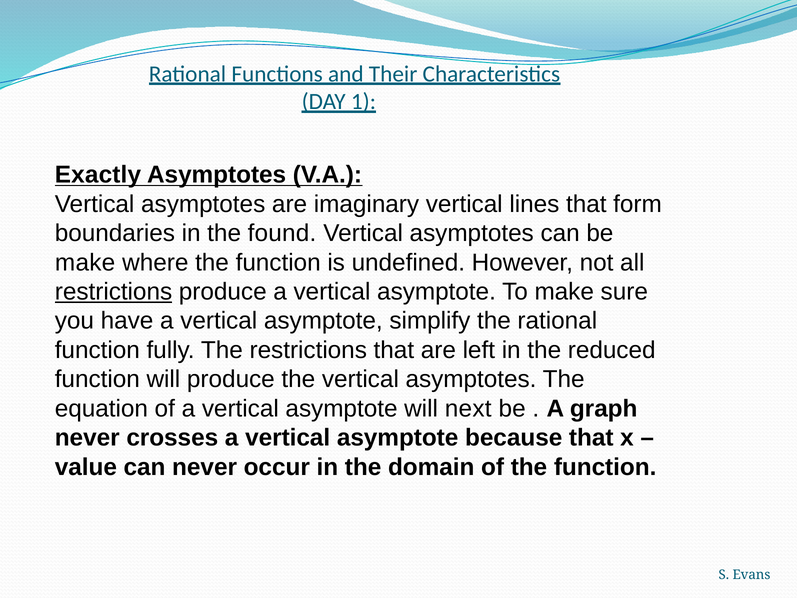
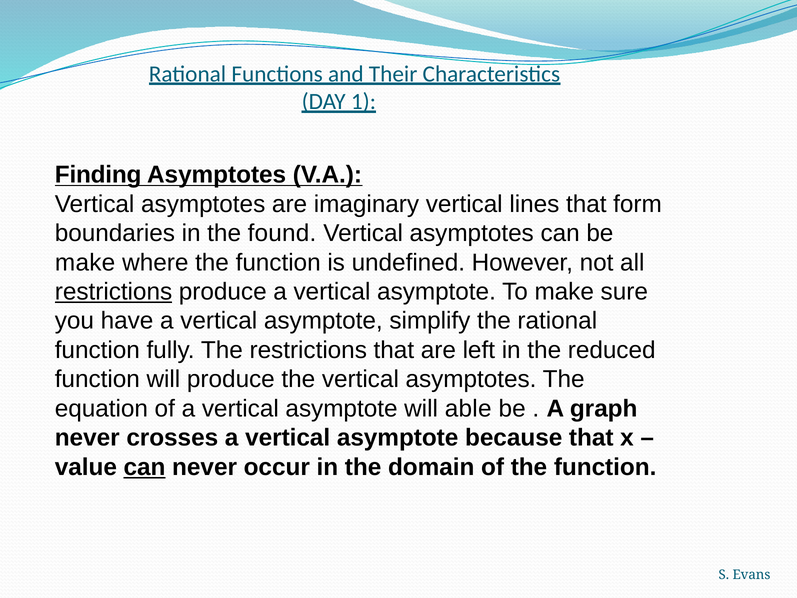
Exactly: Exactly -> Finding (98, 175)
next: next -> able (468, 408)
can underline: none -> present (144, 467)
